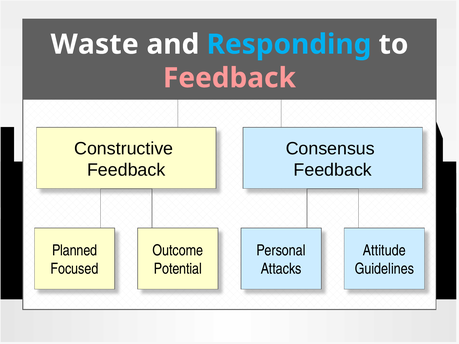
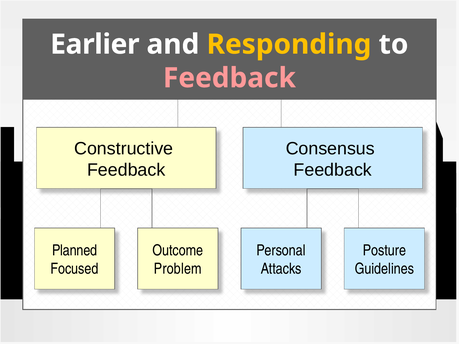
Waste: Waste -> Earlier (95, 44)
Responding colour: light blue -> yellow (289, 44)
Attitude: Attitude -> Posture (384, 251)
Potential: Potential -> Problem (178, 269)
